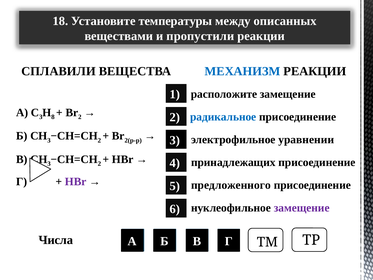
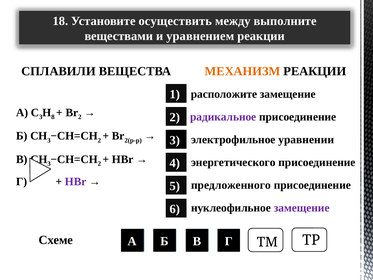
температуры: температуры -> осуществить (175, 21)
описанных: описанных -> выполните (285, 21)
пропустили: пропустили -> уравнением (200, 36)
МЕХАНИЗМ colour: blue -> orange (243, 71)
радикальное colour: blue -> purple (223, 117)
принадлежащих: принадлежащих -> энергетического (233, 162)
Числа: Числа -> Схеме (56, 240)
